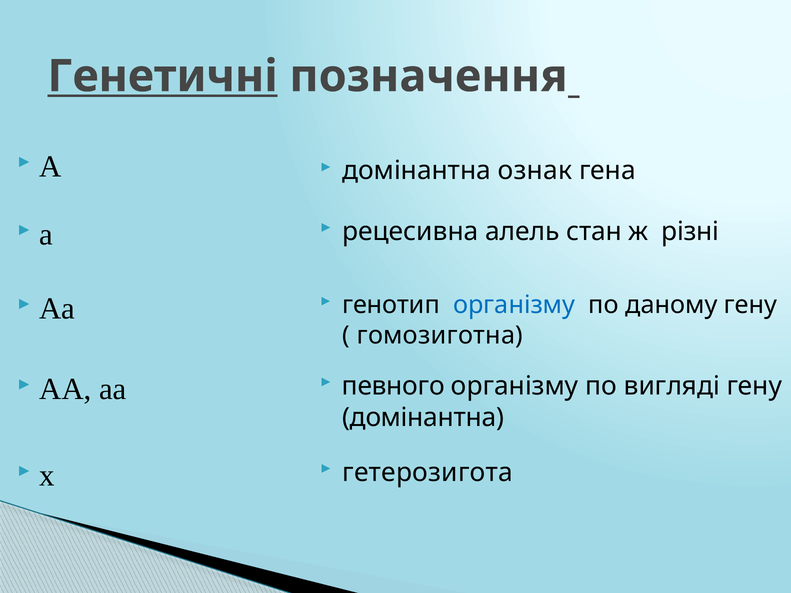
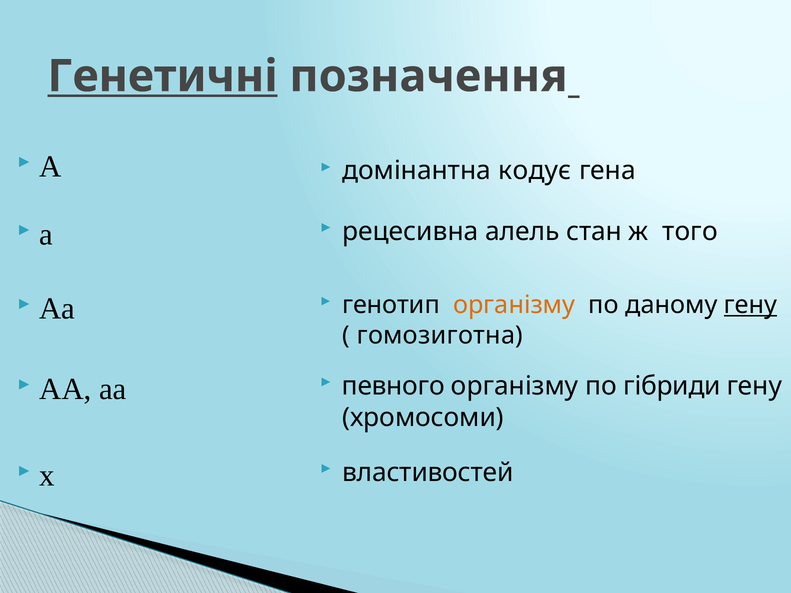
ознак: ознак -> кодує (535, 171)
різні: різні -> того (690, 232)
організму colour: blue -> orange (514, 305)
гену underline: none -> present (751, 305)
вигляді: вигляді -> гібриди (672, 386)
домінантна: домінантна -> хромосоми (423, 418)
гетерозигота: гетерозигота -> властивостей (428, 473)
